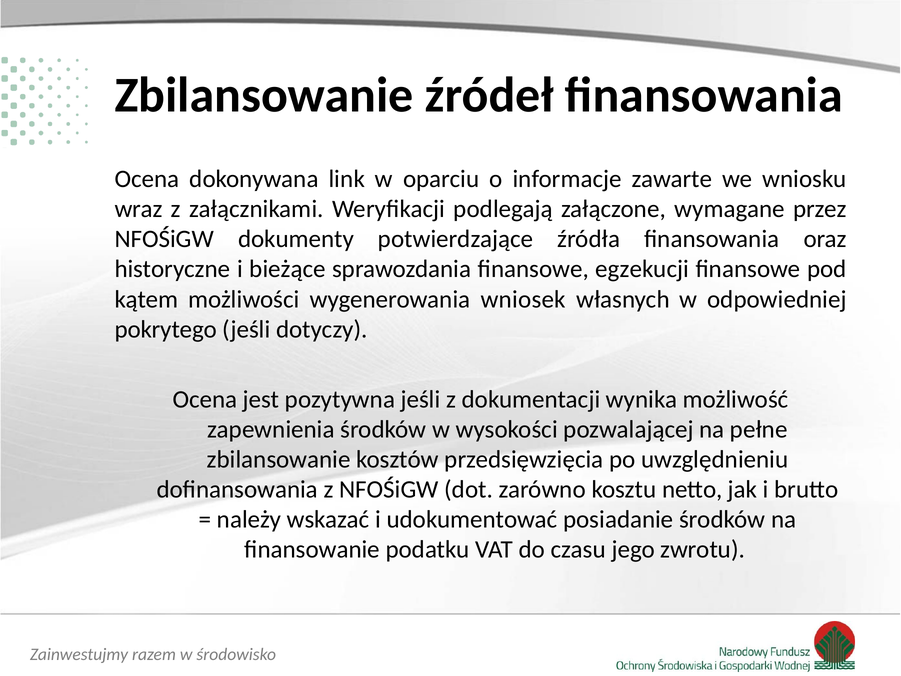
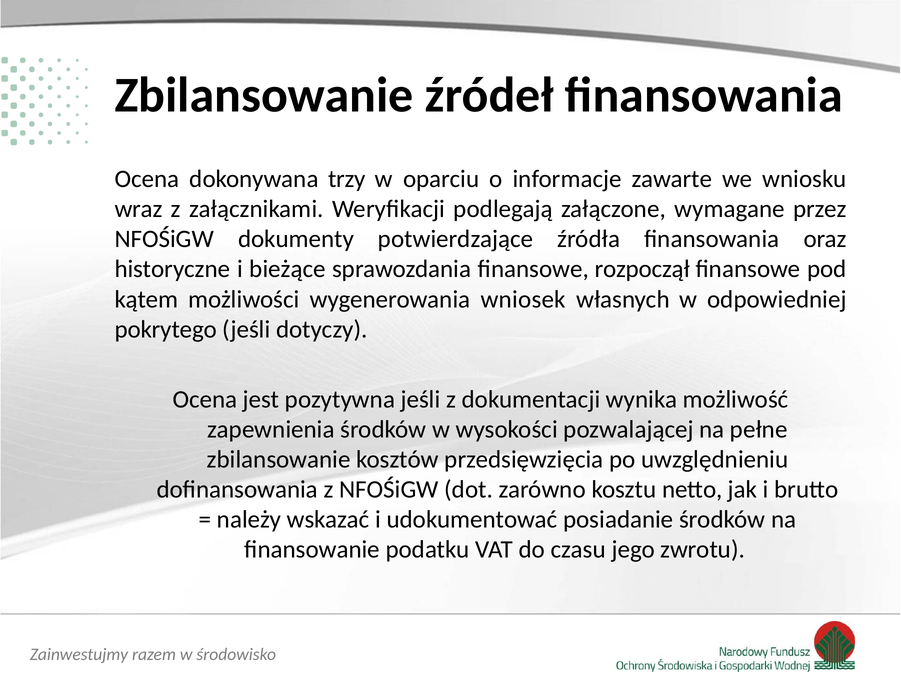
link: link -> trzy (347, 179)
egzekucji: egzekucji -> rozpoczął (642, 269)
